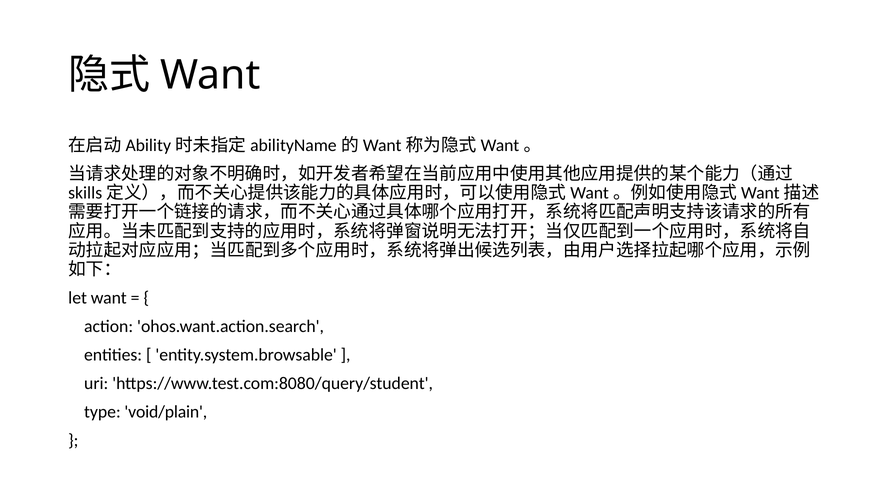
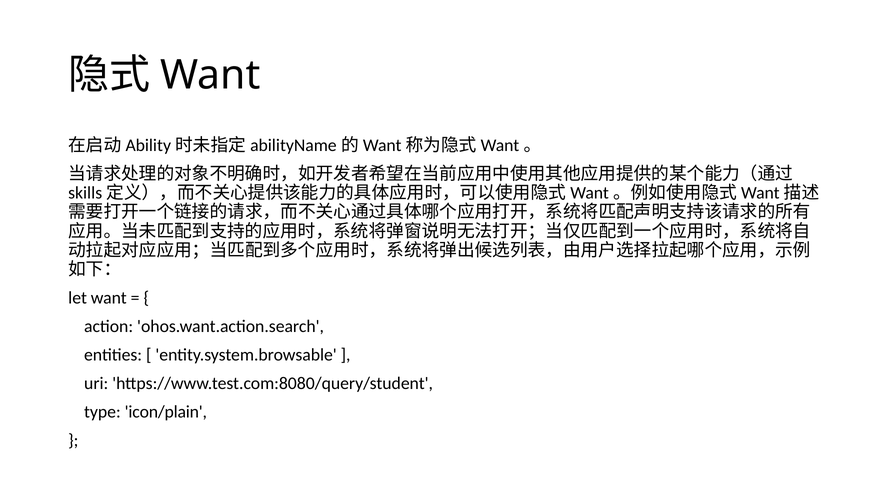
void/plain: void/plain -> icon/plain (166, 412)
